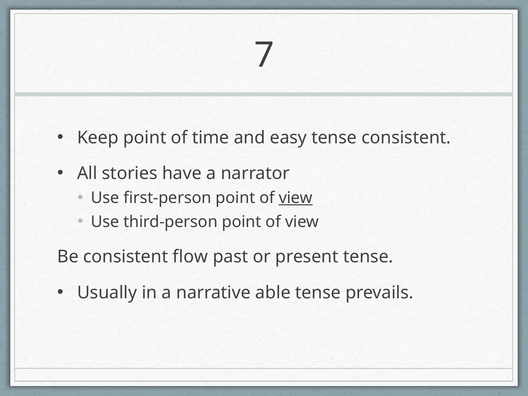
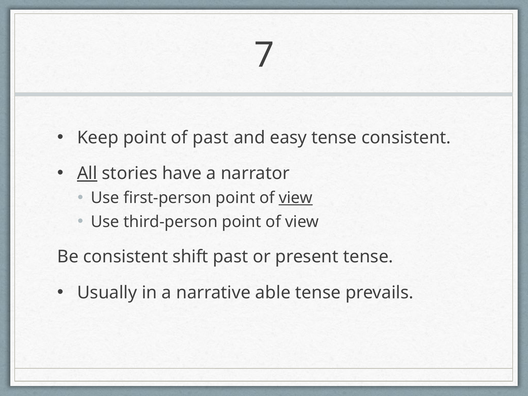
of time: time -> past (211, 138)
All underline: none -> present (87, 173)
flow: flow -> shift (190, 257)
